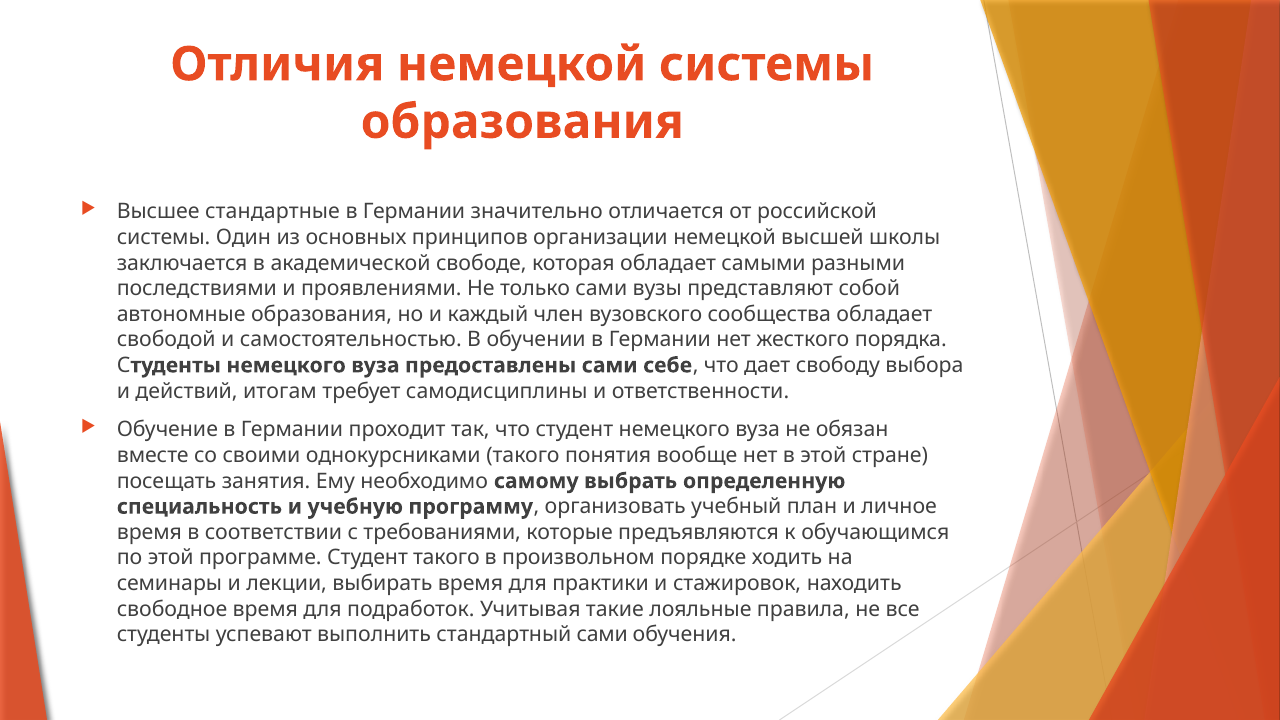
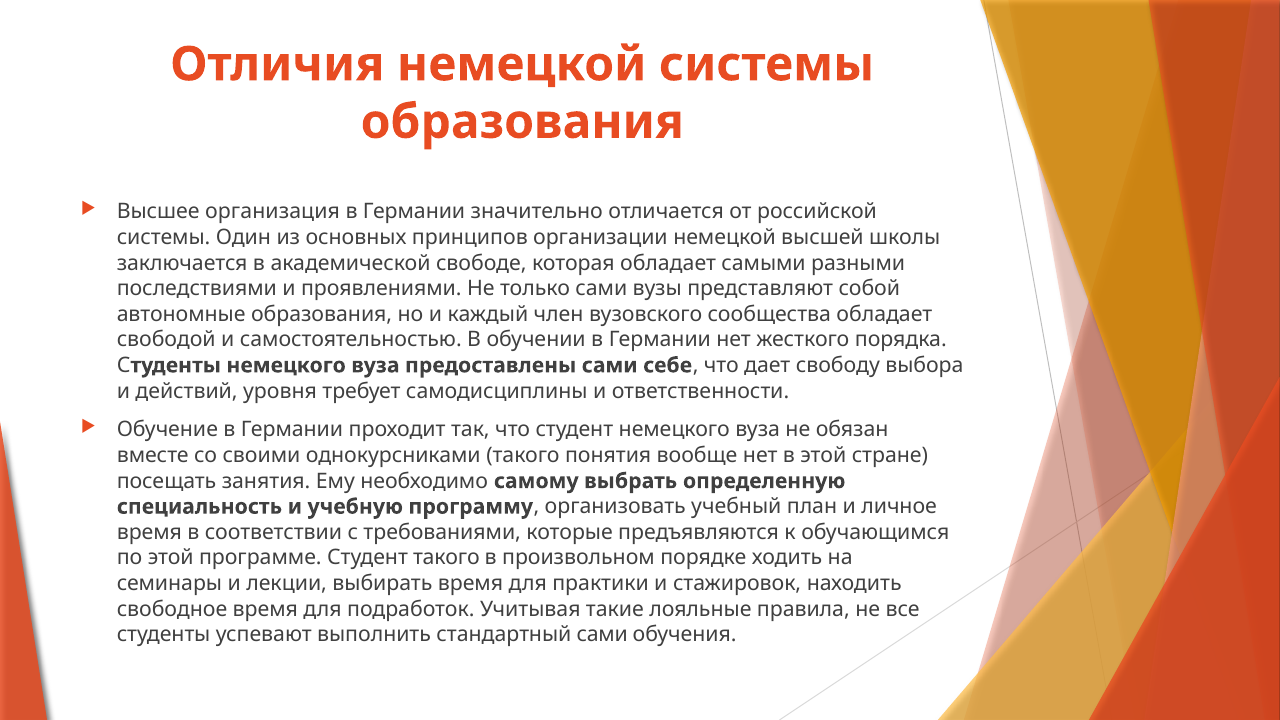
стандартные: стандартные -> организация (273, 212)
итогам: итогам -> уровня (280, 391)
